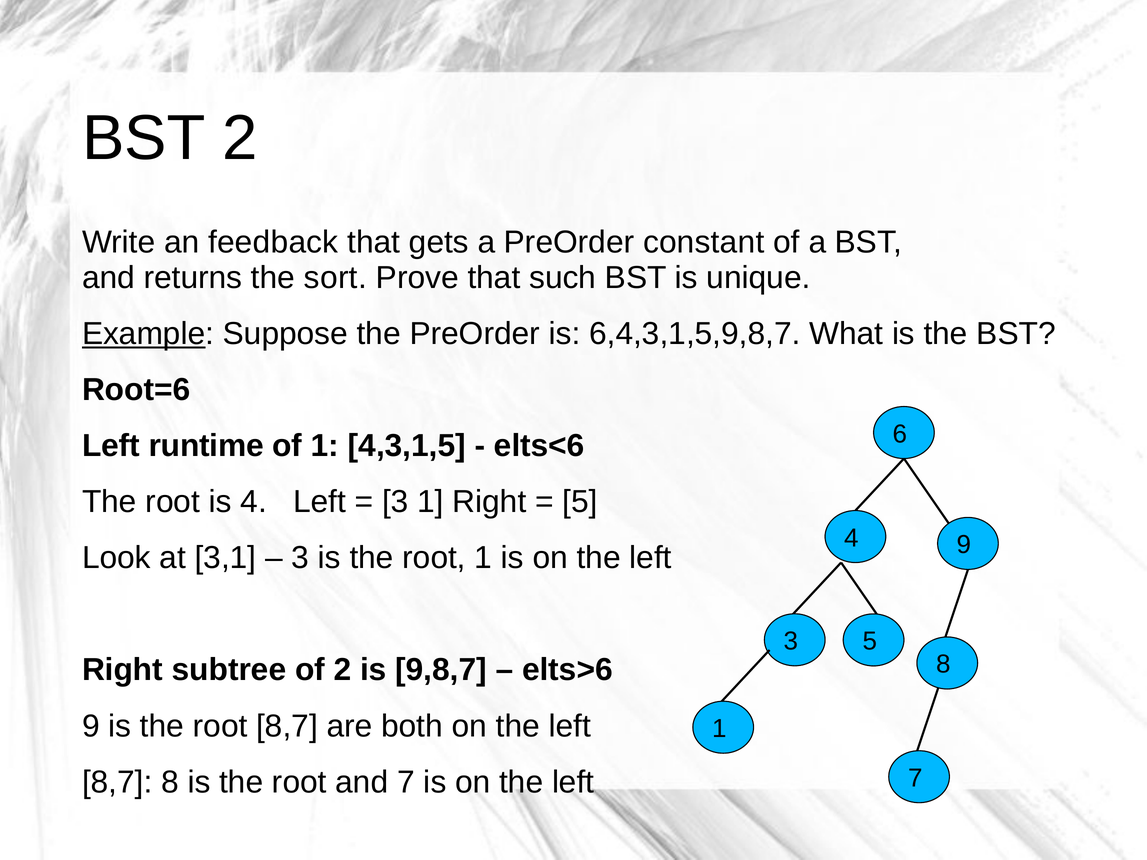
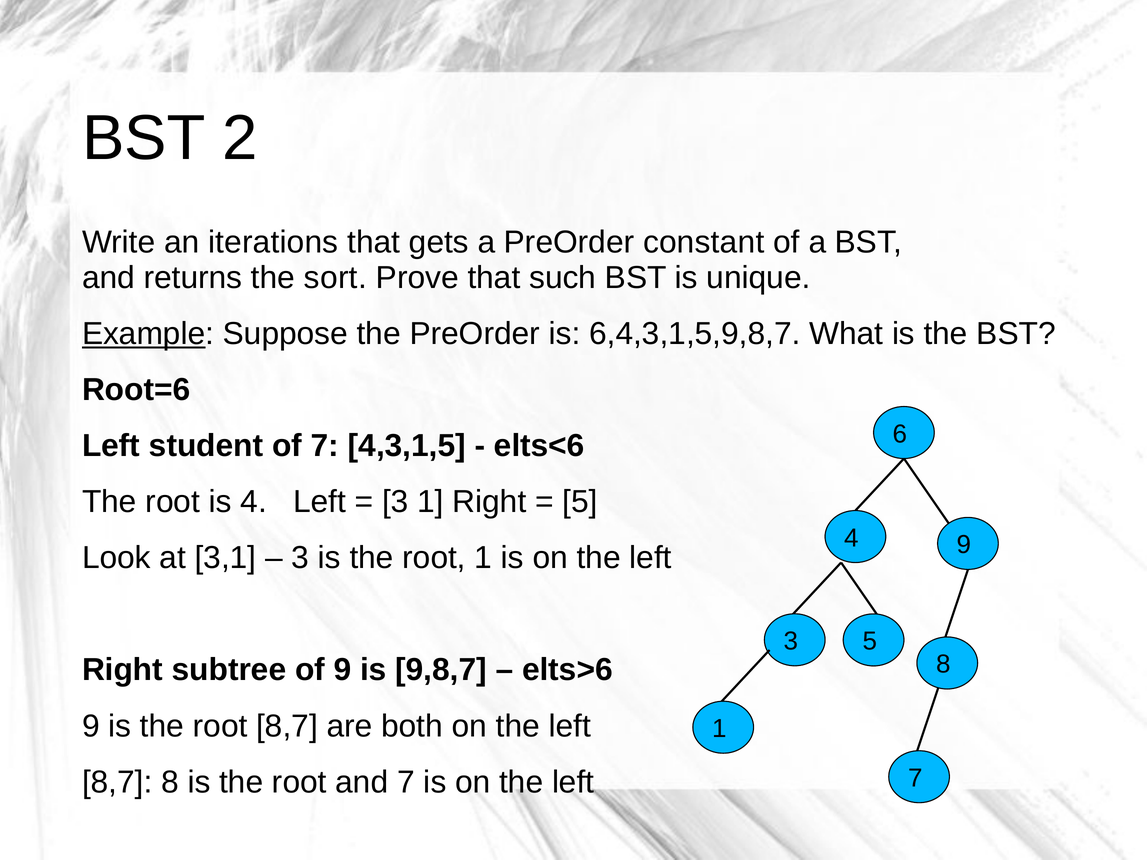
feedback: feedback -> iterations (273, 242)
runtime: runtime -> student (206, 446)
of 1: 1 -> 7 (325, 446)
of 2: 2 -> 9 (342, 670)
